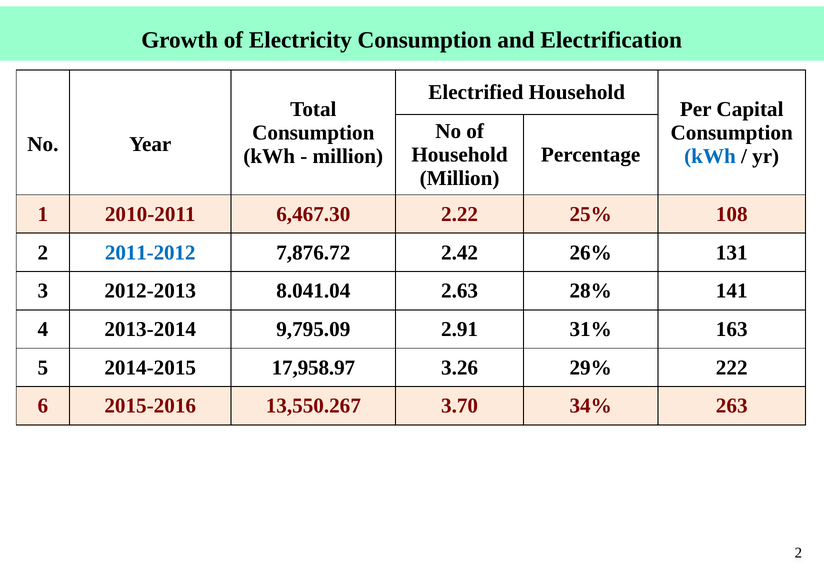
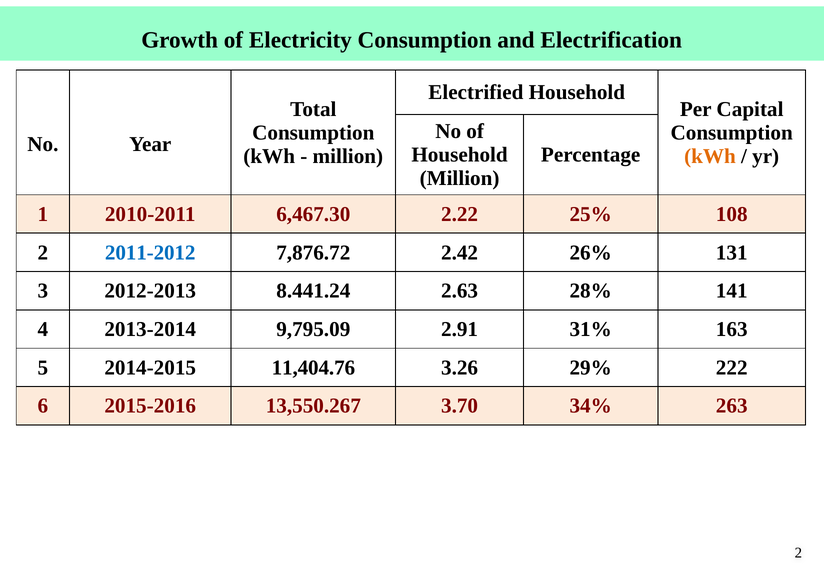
kWh colour: blue -> orange (710, 156)
8.041.04: 8.041.04 -> 8.441.24 (313, 291)
17,958.97: 17,958.97 -> 11,404.76 (313, 367)
